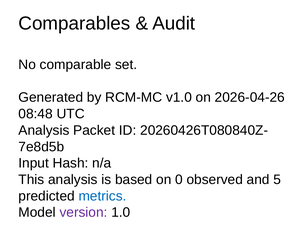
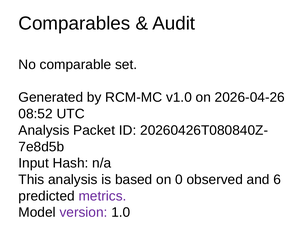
08:48: 08:48 -> 08:52 (36, 114)
5: 5 -> 6 (277, 180)
metrics colour: blue -> purple (102, 196)
